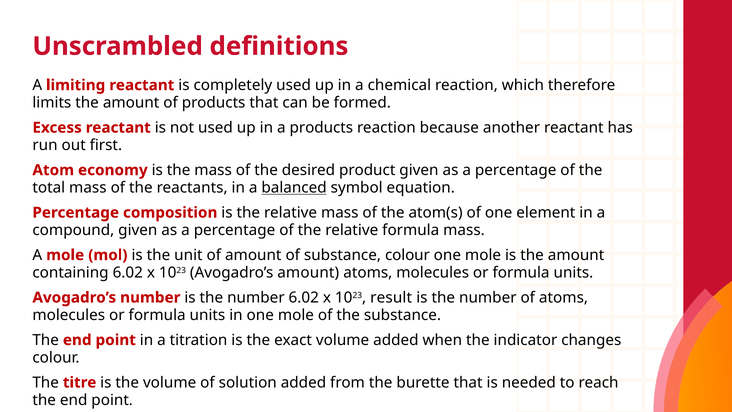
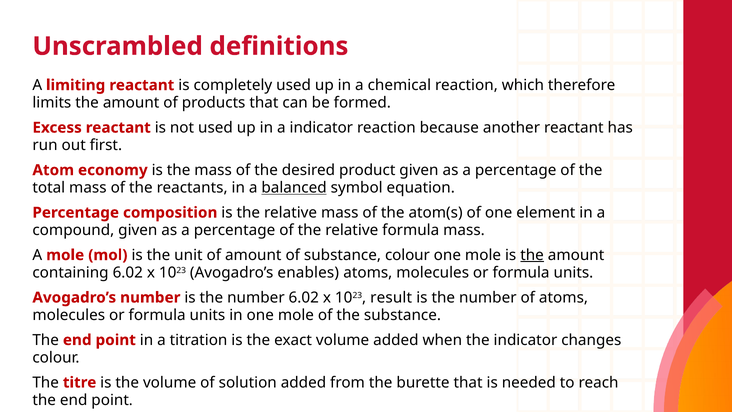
a products: products -> indicator (321, 128)
the underline: none -> present (532, 255)
Avogadro’s amount: amount -> enables (308, 273)
